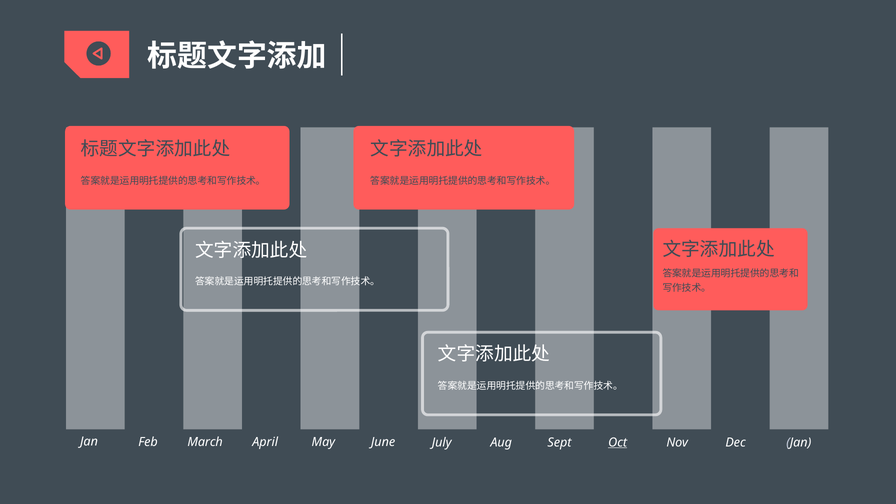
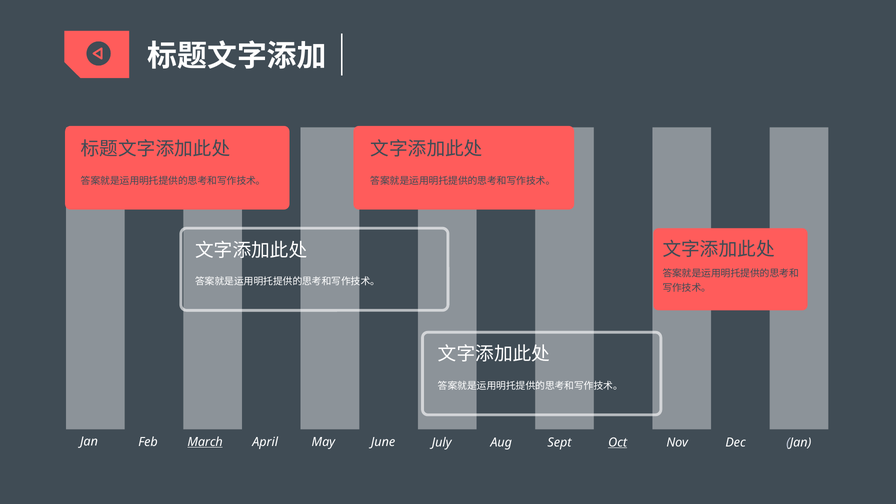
March underline: none -> present (205, 442)
